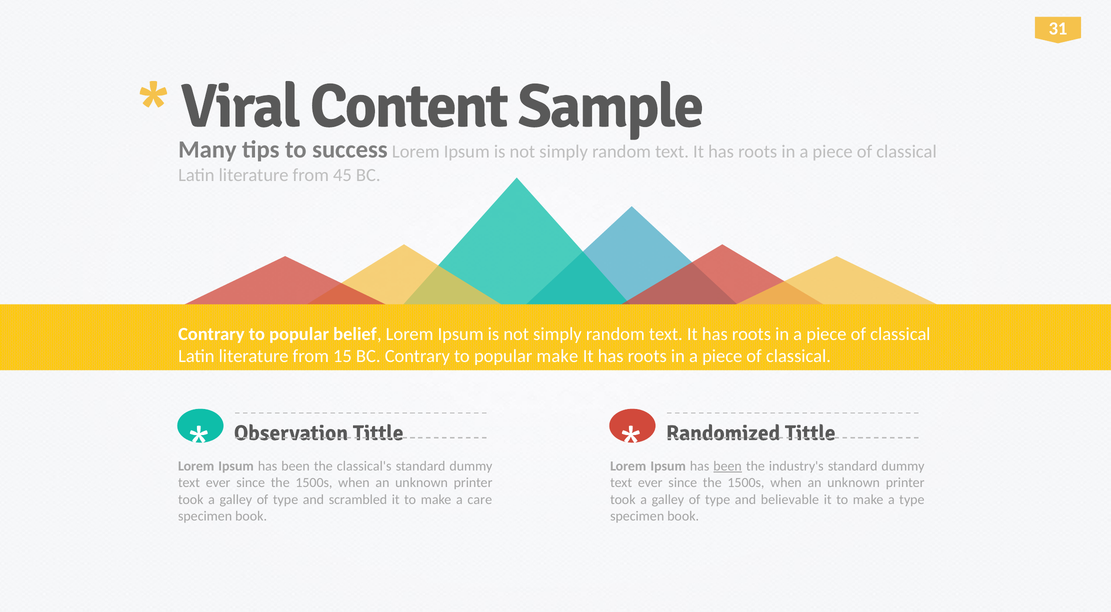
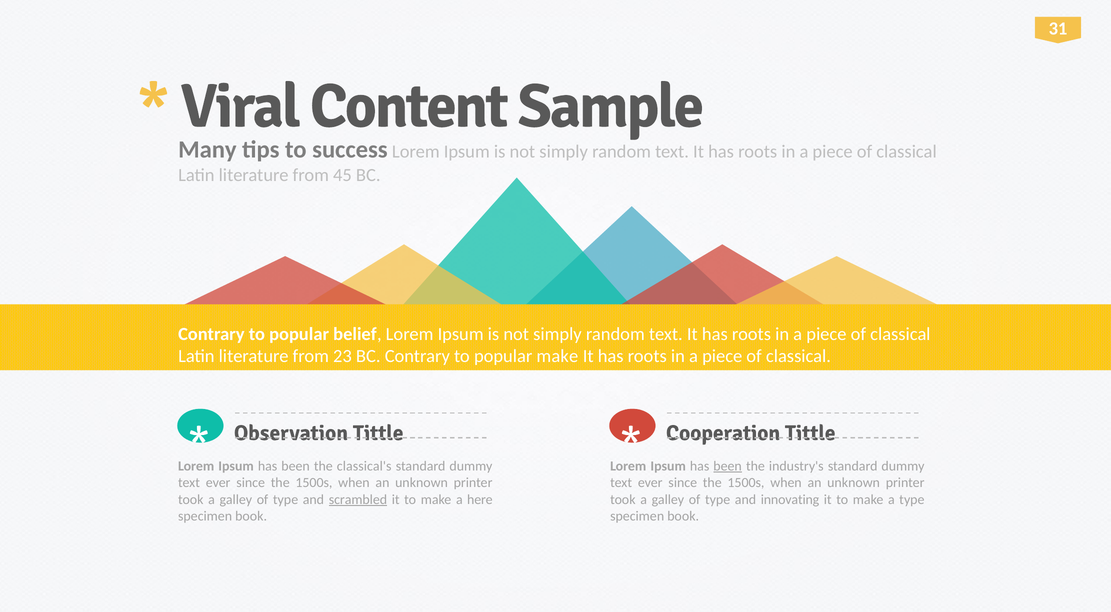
15: 15 -> 23 (342, 356)
Randomized: Randomized -> Cooperation (723, 433)
scrambled underline: none -> present (358, 500)
care: care -> here (480, 500)
believable: believable -> innovating (790, 500)
